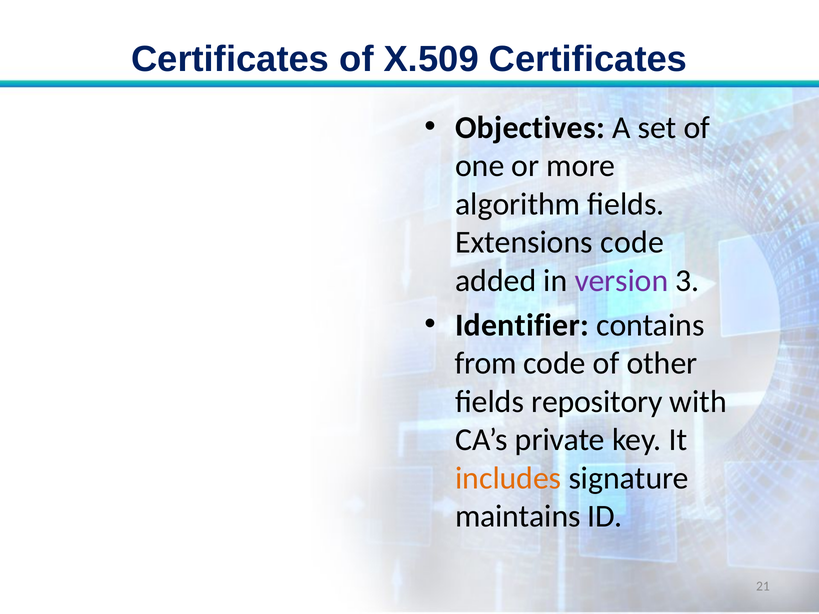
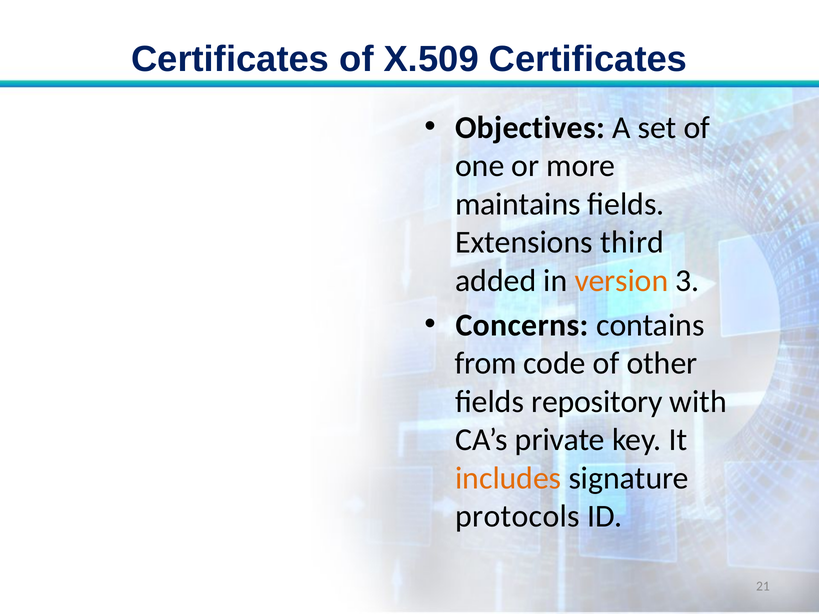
algorithm: algorithm -> maintains (518, 204)
Extensions code: code -> third (632, 242)
version colour: purple -> orange (621, 281)
Identifier: Identifier -> Concerns (522, 325)
maintains: maintains -> protocols (518, 517)
